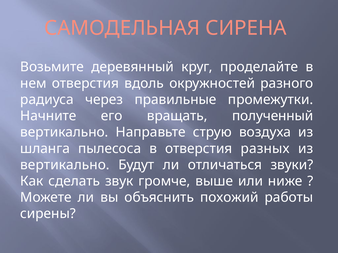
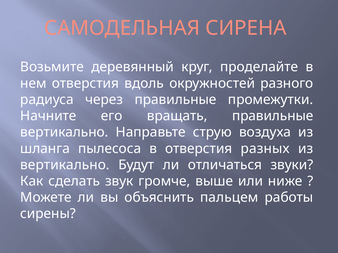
вращать полученный: полученный -> правильные (273, 116)
похожий: похожий -> пальцем (229, 198)
